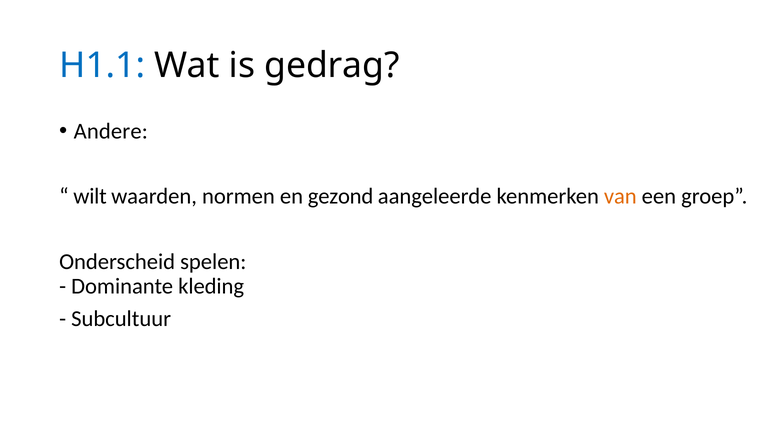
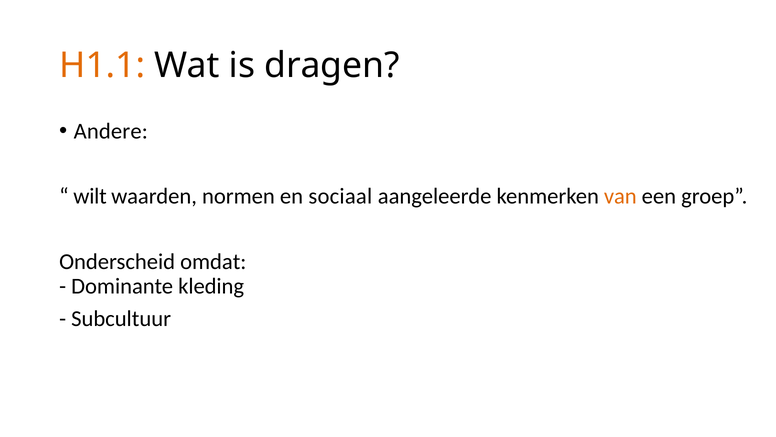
H1.1 colour: blue -> orange (102, 65)
gedrag: gedrag -> dragen (332, 65)
gezond: gezond -> sociaal (340, 196)
spelen: spelen -> omdat (213, 261)
